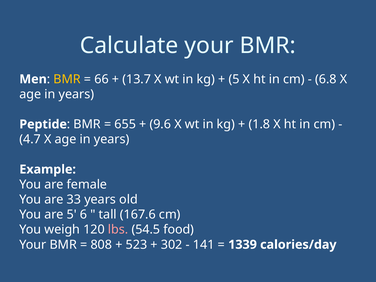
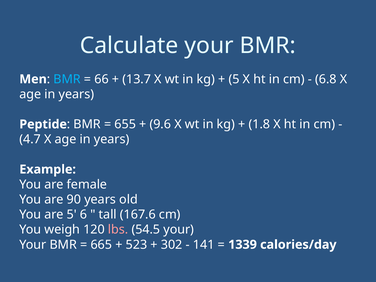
BMR colour: yellow -> light blue (67, 79)
33: 33 -> 90 (74, 199)
54.5 food: food -> your (179, 230)
808: 808 -> 665 (101, 245)
